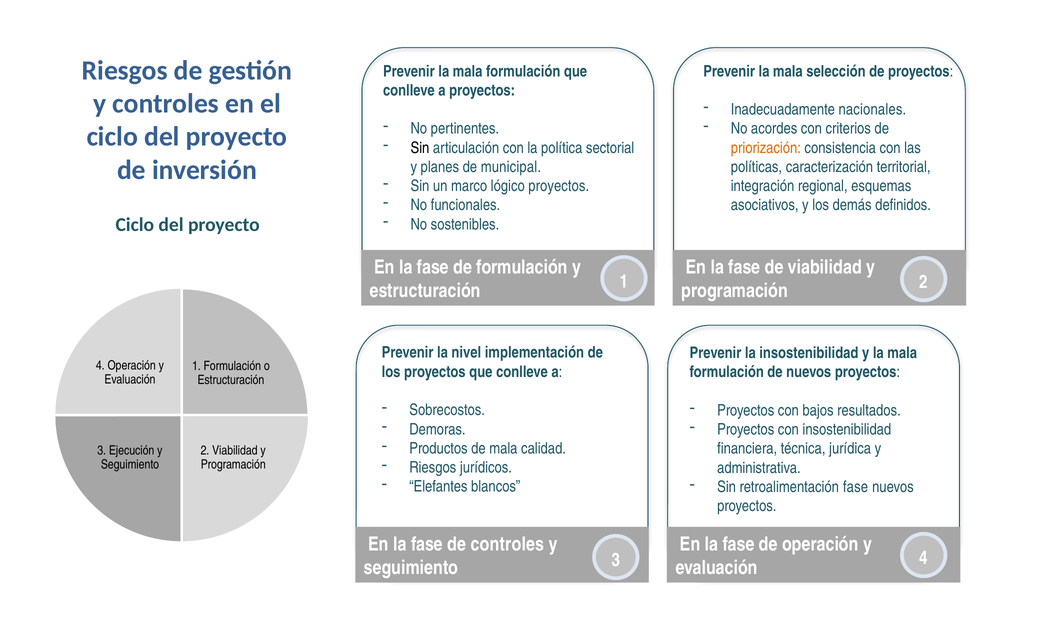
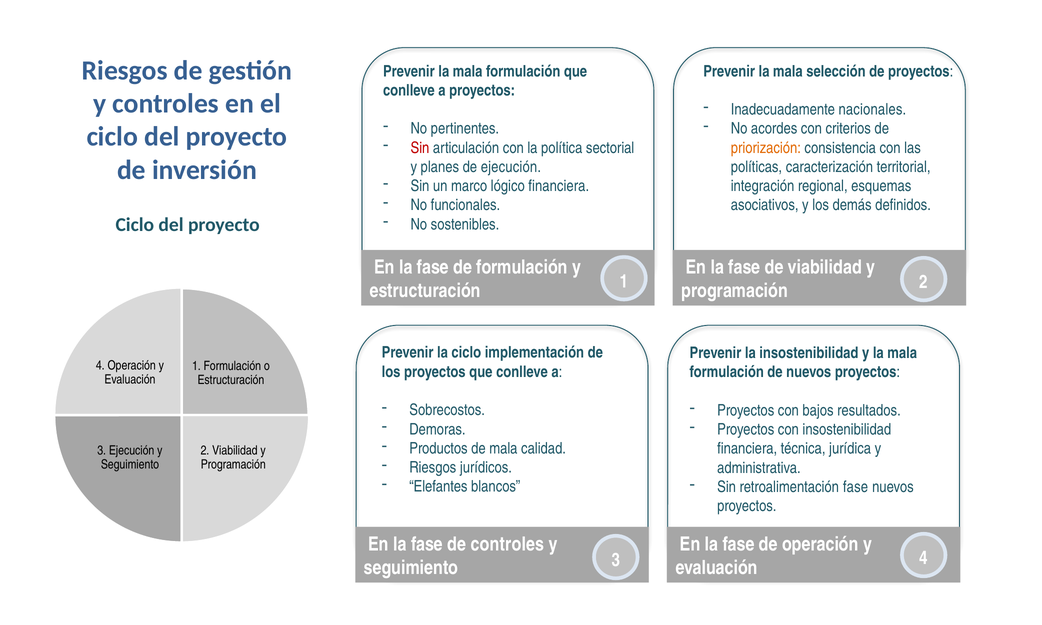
Sin colour: black -> red (420, 148)
de municipal: municipal -> ejecución (511, 167)
lógico proyectos: proyectos -> financiera (559, 186)
la nivel: nivel -> ciclo (466, 353)
